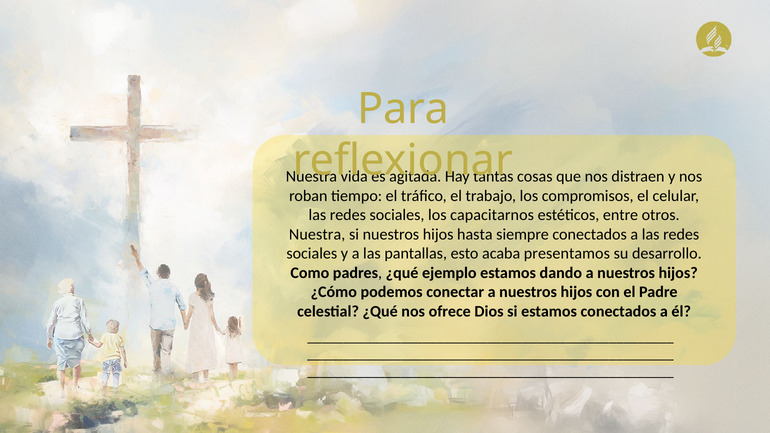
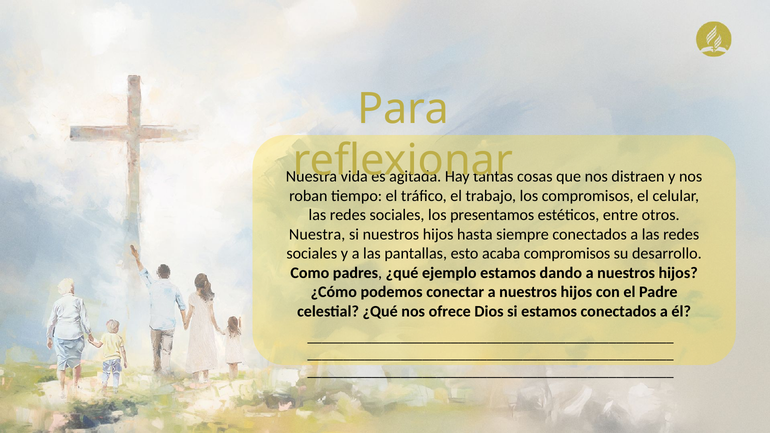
capacitarnos: capacitarnos -> presentamos (492, 215)
acaba presentamos: presentamos -> compromisos (567, 254)
